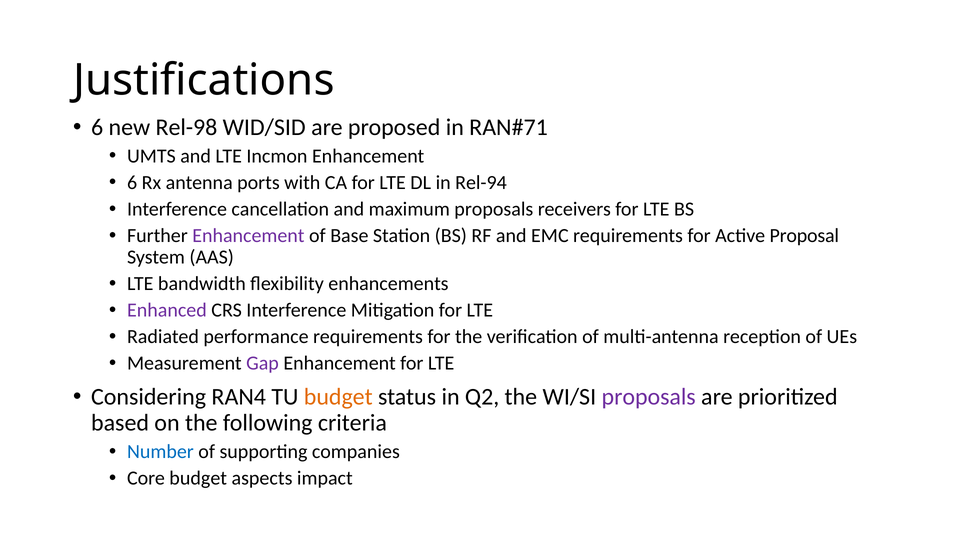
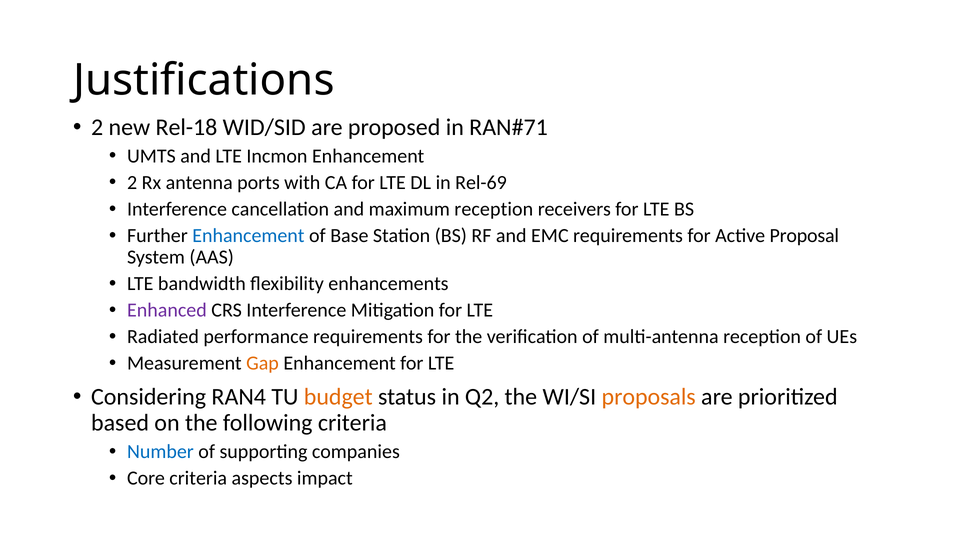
6: 6 -> 2 (97, 127)
Rel-98: Rel-98 -> Rel-18 (186, 127)
6: 6 -> 2 (132, 183)
Rel-94: Rel-94 -> Rel-69 (481, 183)
maximum proposals: proposals -> reception (494, 209)
Enhancement colour: purple -> blue (248, 236)
Gap colour: purple -> orange (263, 364)
proposals colour: purple -> orange (649, 397)
Core budget: budget -> criteria (198, 479)
